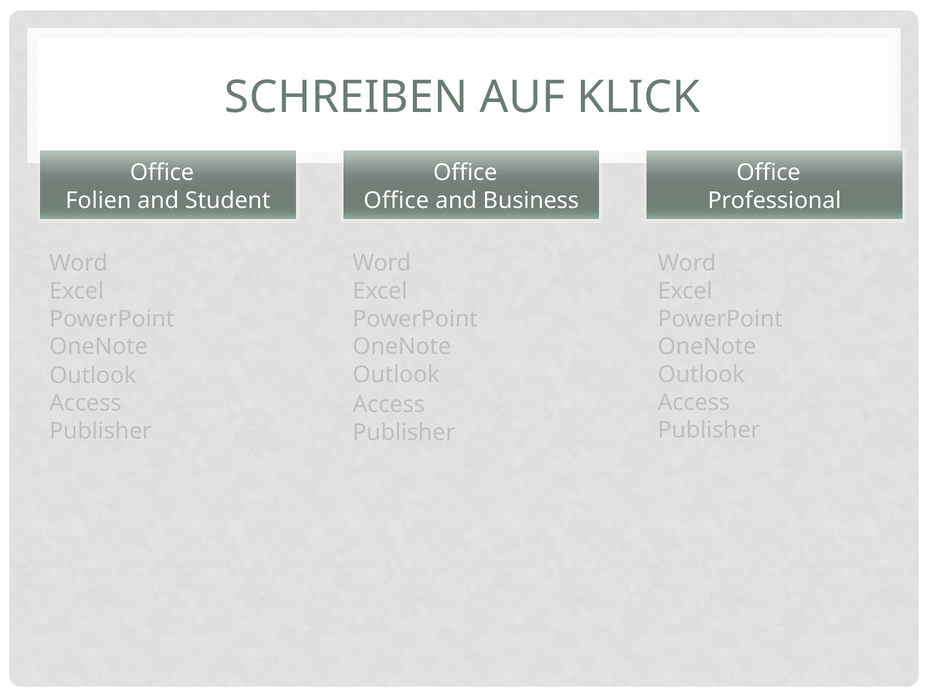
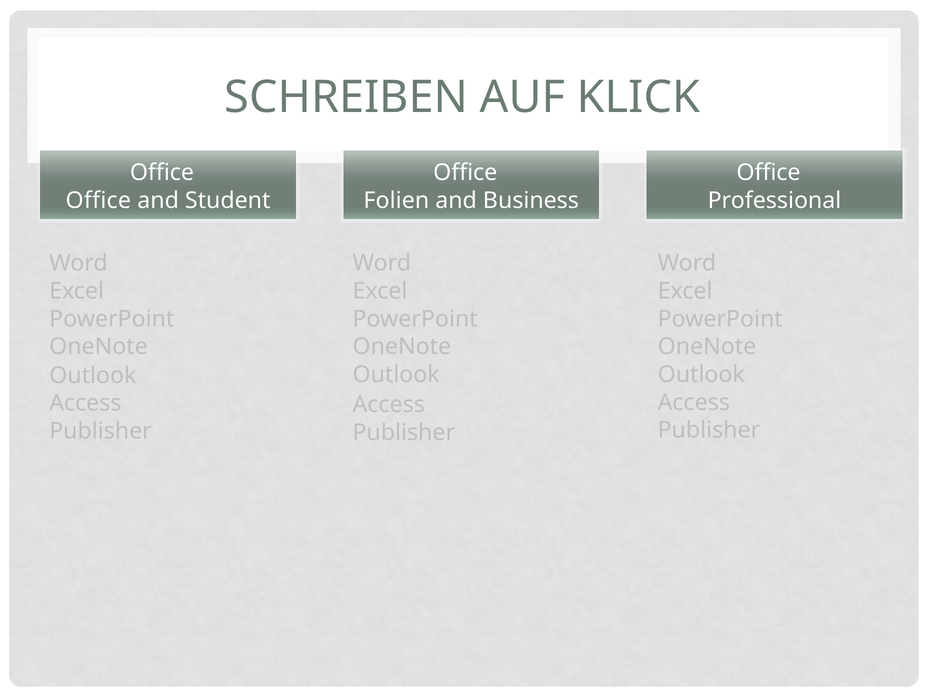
Folien: Folien -> Office (98, 200)
Office: Office -> Folien (396, 200)
